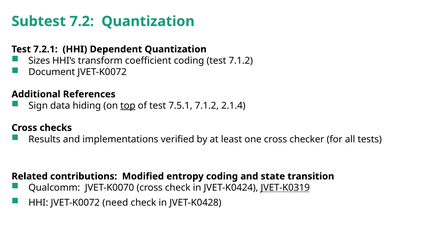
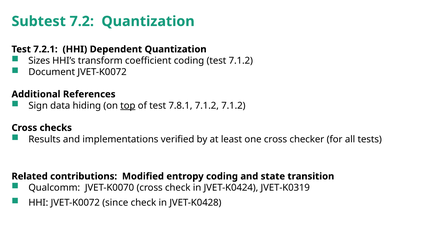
7.5.1: 7.5.1 -> 7.8.1 (180, 106)
7.1.2 2.1.4: 2.1.4 -> 7.1.2 (233, 106)
JVET-K0319 underline: present -> none (285, 188)
need: need -> since (115, 203)
